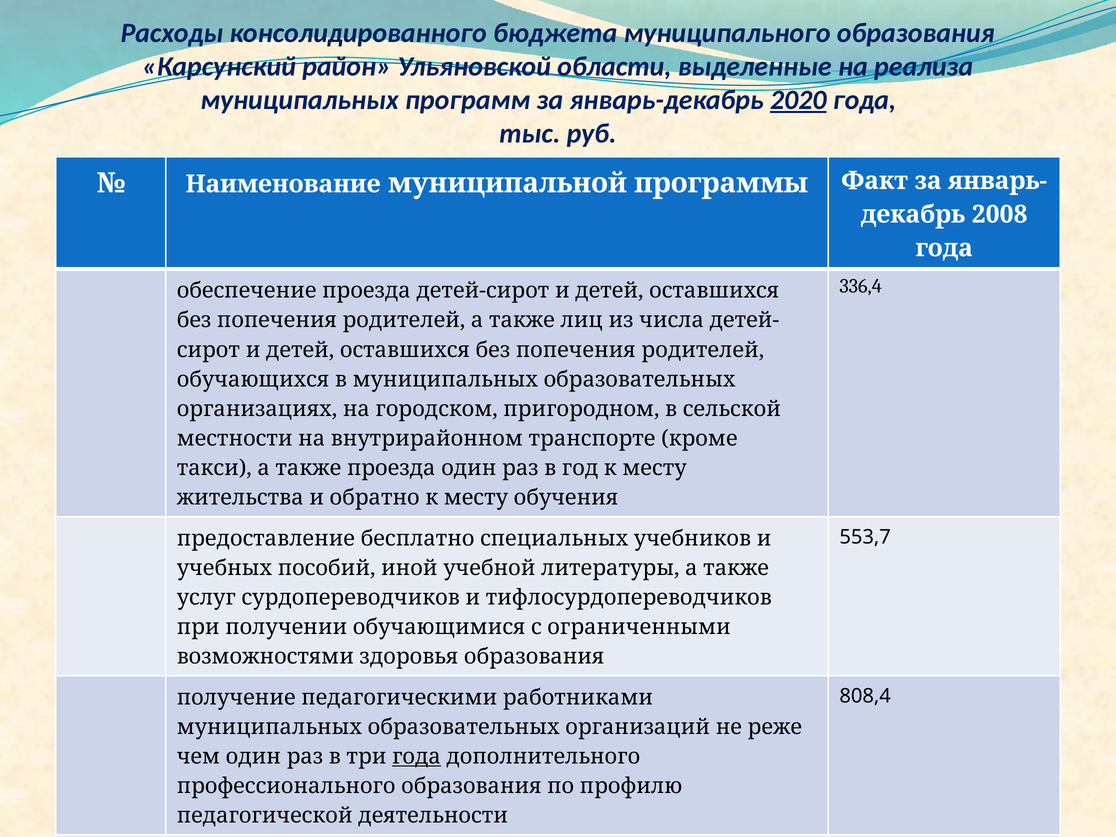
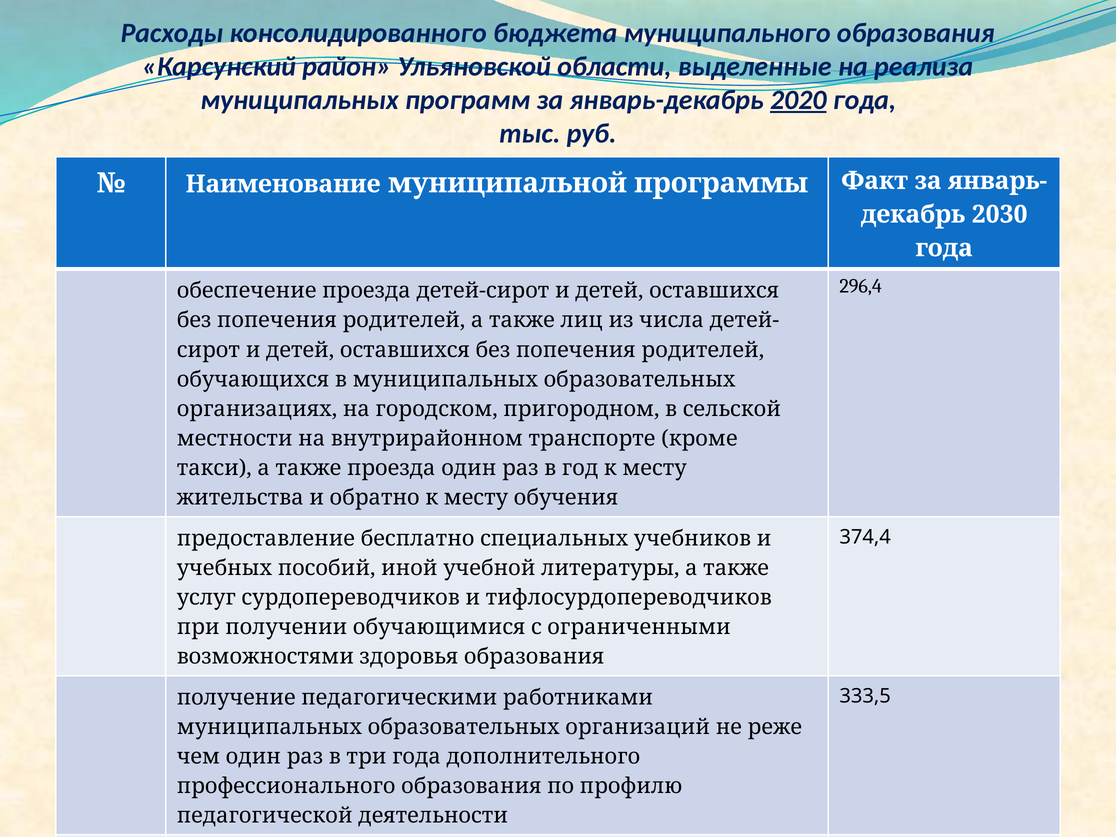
2008: 2008 -> 2030 (1000, 214)
336,4: 336,4 -> 296,4 (861, 286)
553,7: 553,7 -> 374,4 (865, 537)
808,4: 808,4 -> 333,5 (865, 696)
года underline: present -> none (416, 757)
